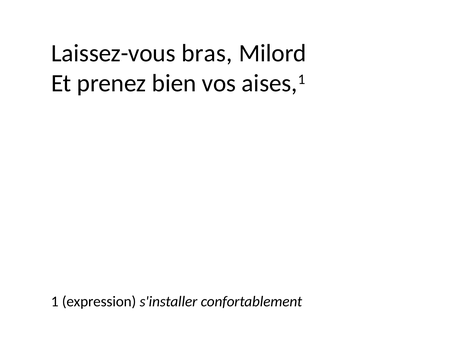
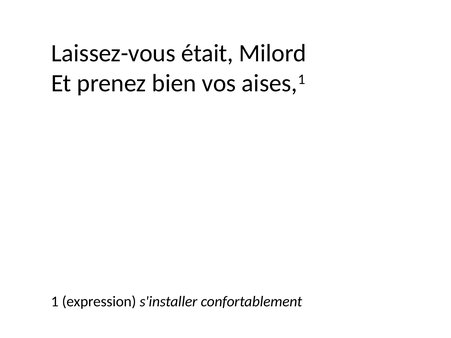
bras: bras -> était (207, 53)
